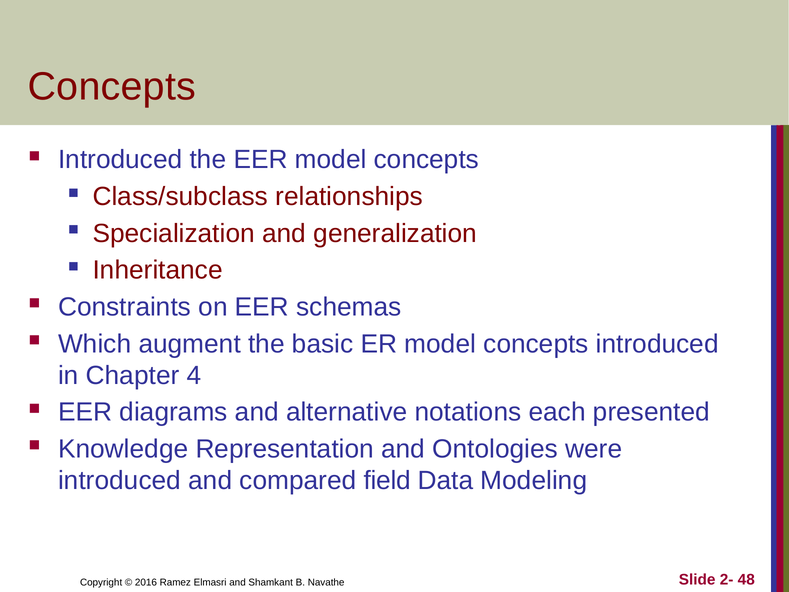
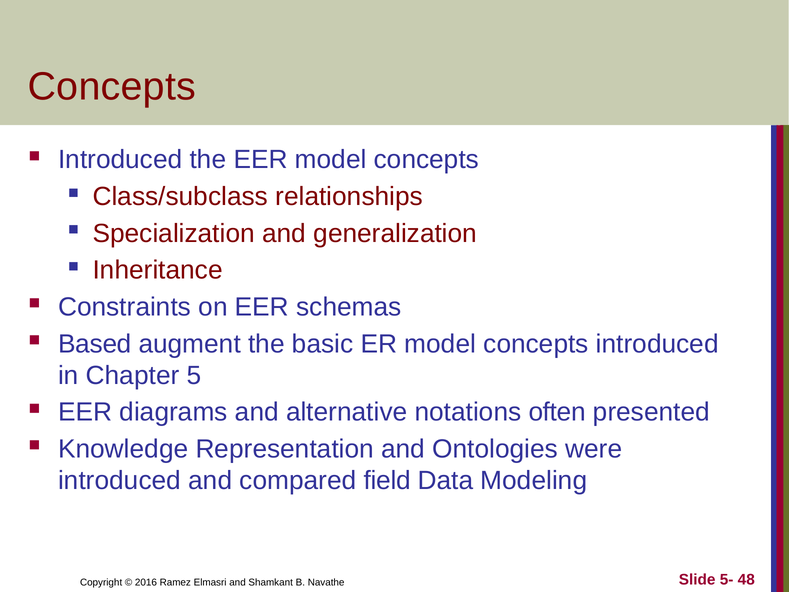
Which: Which -> Based (95, 344)
4: 4 -> 5 (194, 375)
each: each -> often (557, 412)
2-: 2- -> 5- (727, 580)
